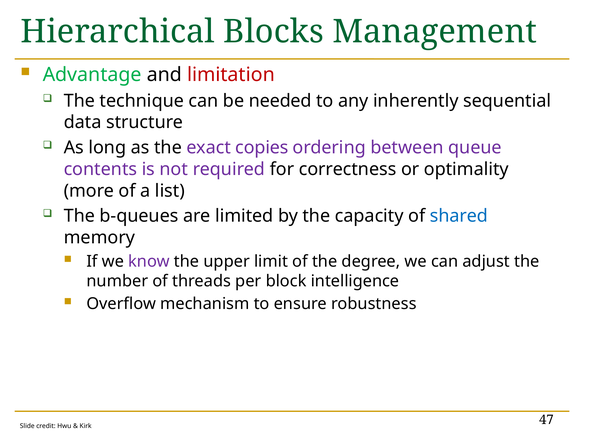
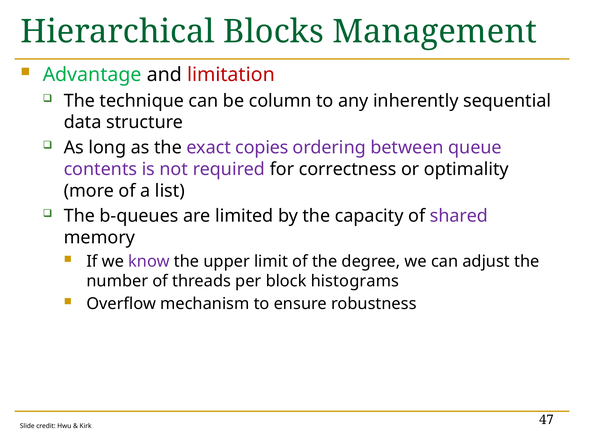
needed: needed -> column (280, 101)
shared colour: blue -> purple (459, 216)
intelligence: intelligence -> histograms (355, 281)
